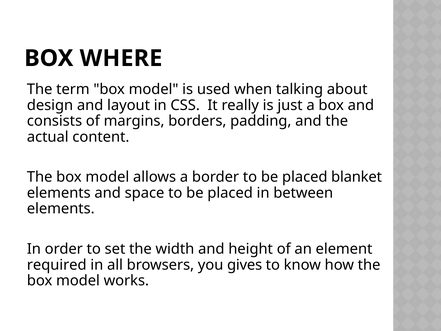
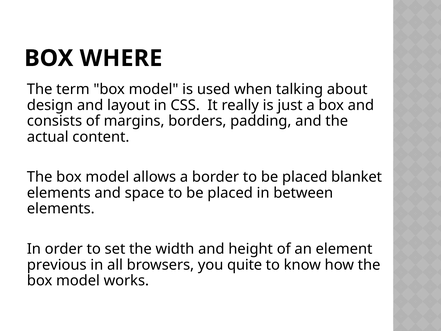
required: required -> previous (57, 265)
gives: gives -> quite (245, 265)
